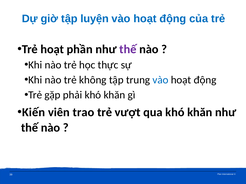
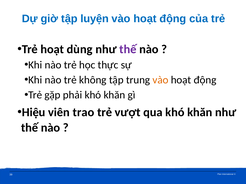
phần: phần -> dùng (80, 49)
vào colour: blue -> orange (161, 80)
Kiến: Kiến -> Hiệu (34, 113)
